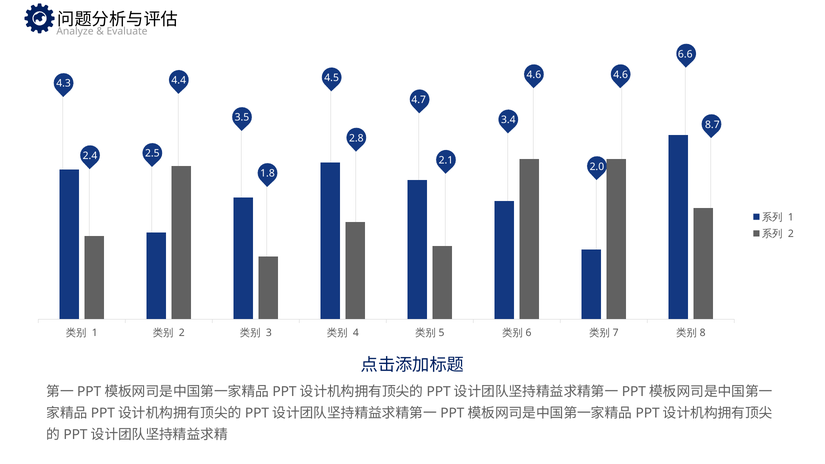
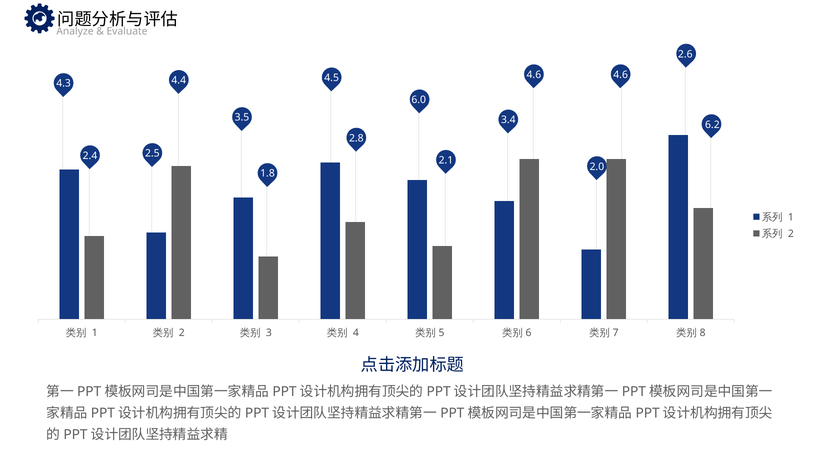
6.6: 6.6 -> 2.6 (685, 54)
4.7: 4.7 -> 6.0 (419, 100)
8.7: 8.7 -> 6.2 (712, 125)
